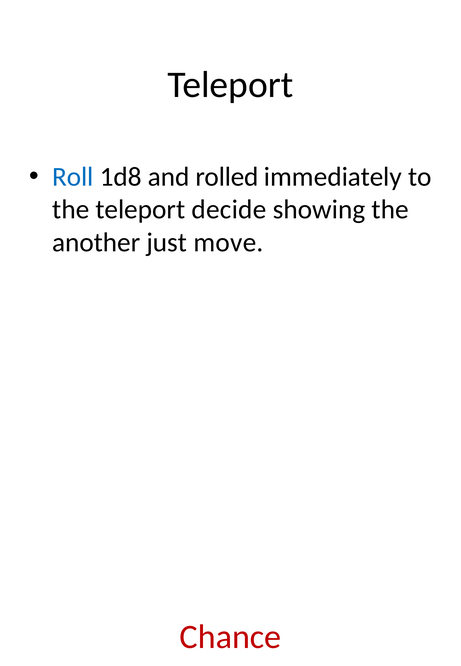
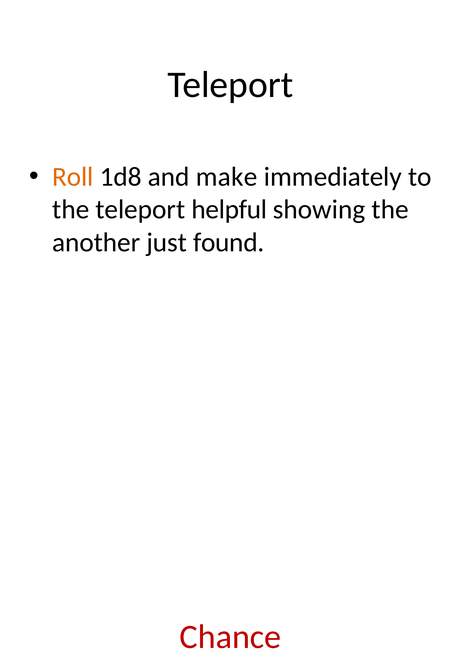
Roll colour: blue -> orange (73, 177)
rolled: rolled -> make (227, 177)
decide: decide -> helpful (229, 210)
move: move -> found (229, 242)
